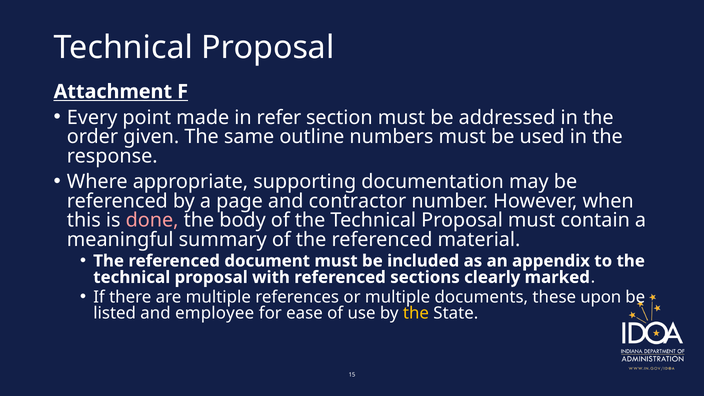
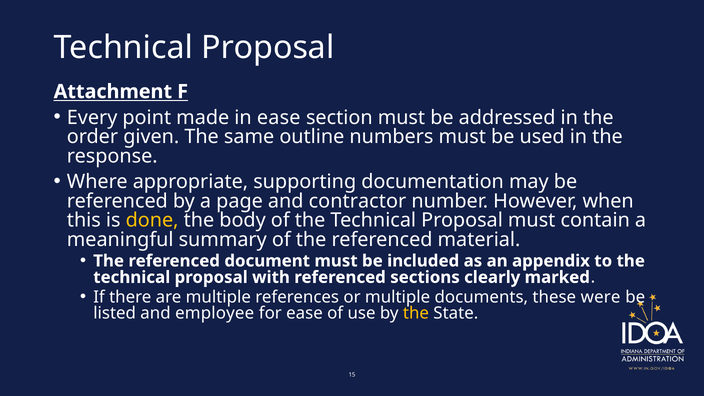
in refer: refer -> ease (279, 117)
done colour: pink -> yellow (152, 220)
upon: upon -> were (601, 297)
